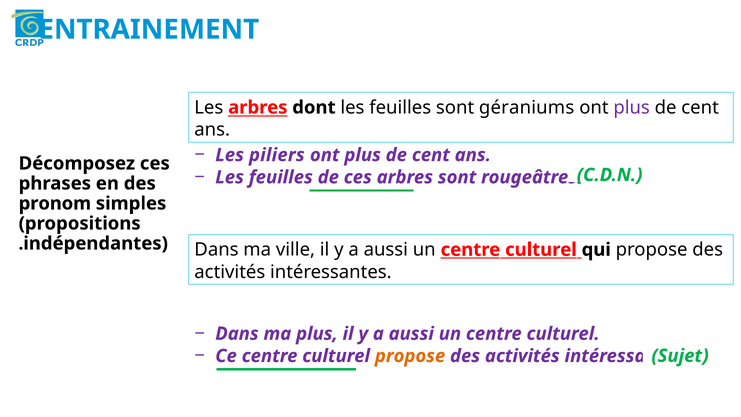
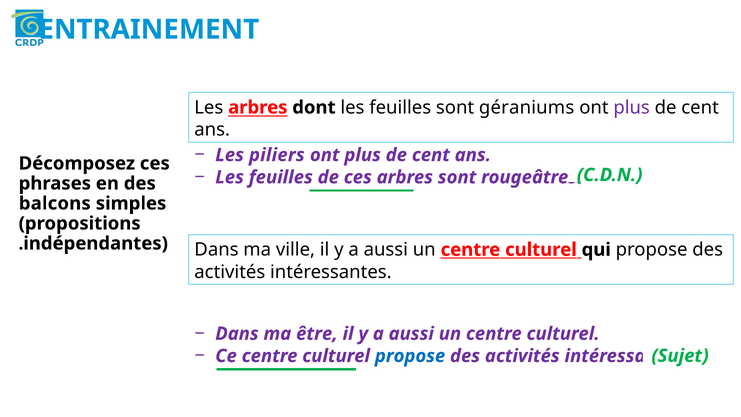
pronom: pronom -> balcons (55, 203)
ma plus: plus -> être (317, 334)
propose colour: orange -> blue (410, 356)
